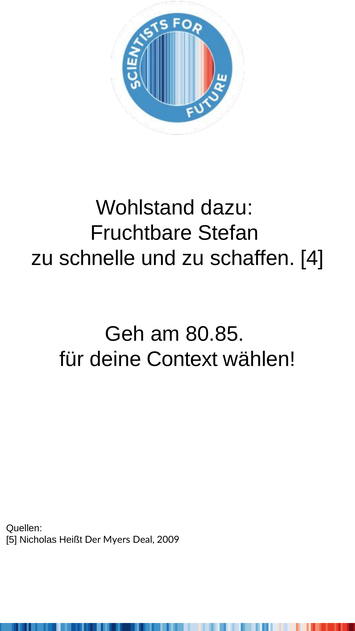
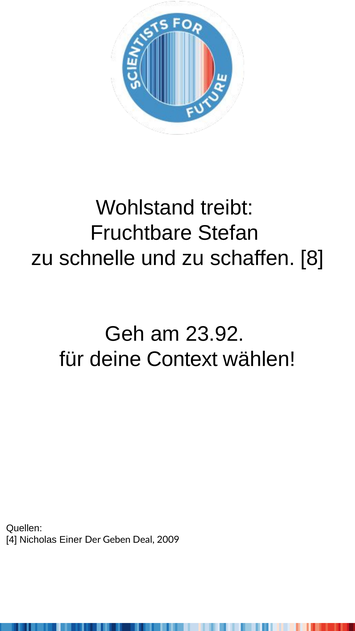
dazu: dazu -> treibt (227, 208)
4: 4 -> 8 (312, 258)
80.85: 80.85 -> 23.92 (215, 334)
5: 5 -> 4 (12, 540)
Heißt: Heißt -> Einer (71, 540)
Myers: Myers -> Geben (117, 540)
